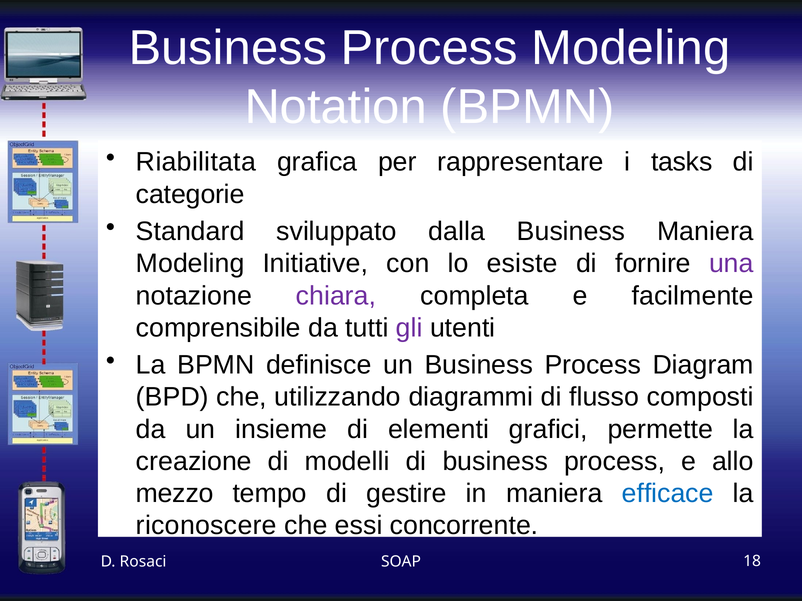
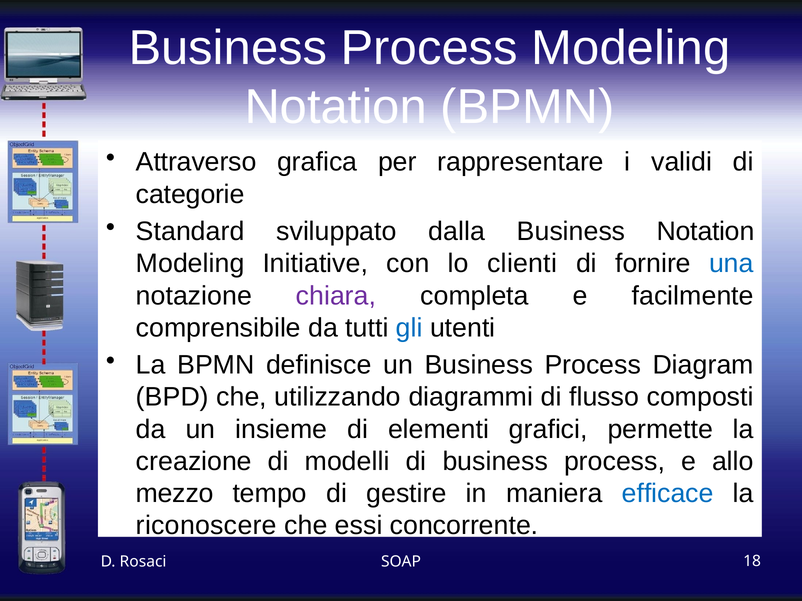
Riabilitata: Riabilitata -> Attraverso (196, 162)
tasks: tasks -> validi (682, 162)
Business Maniera: Maniera -> Notation (706, 232)
esiste: esiste -> clienti (522, 264)
una colour: purple -> blue (731, 264)
gli colour: purple -> blue (409, 328)
